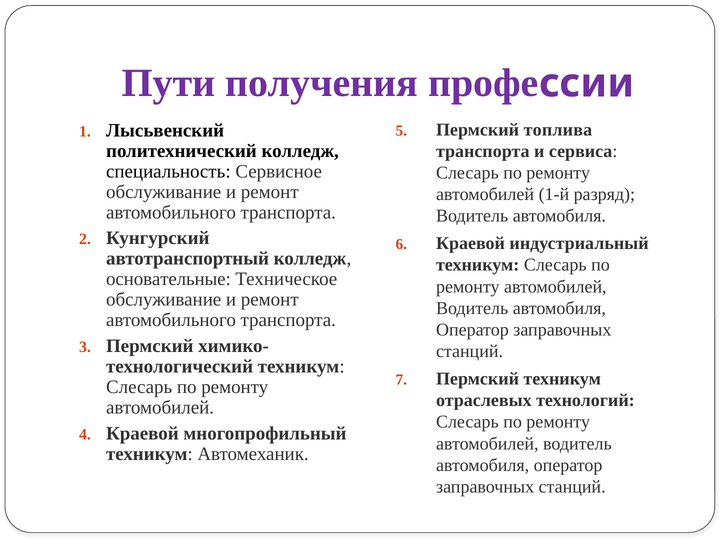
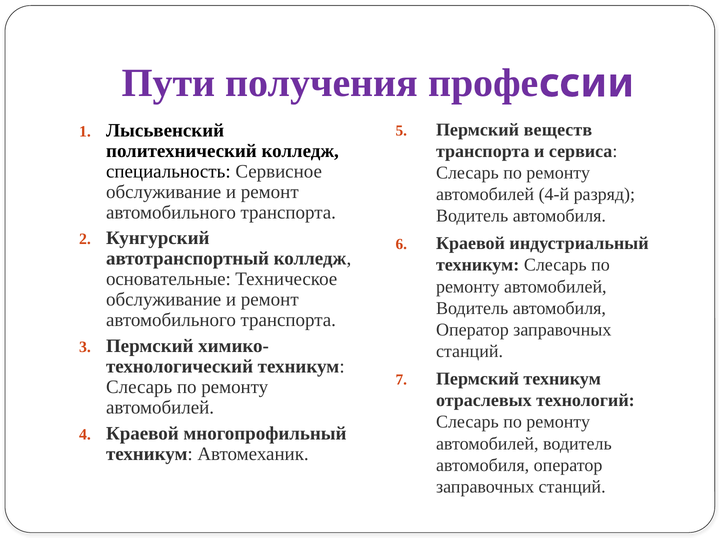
топлива: топлива -> веществ (558, 130)
1-й: 1-й -> 4-й (554, 194)
